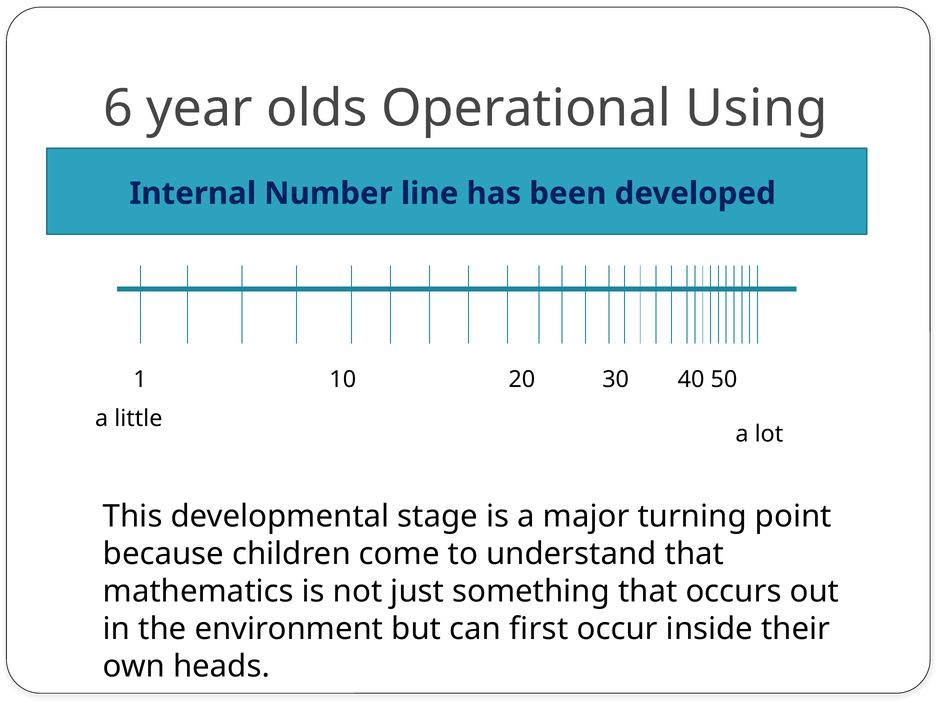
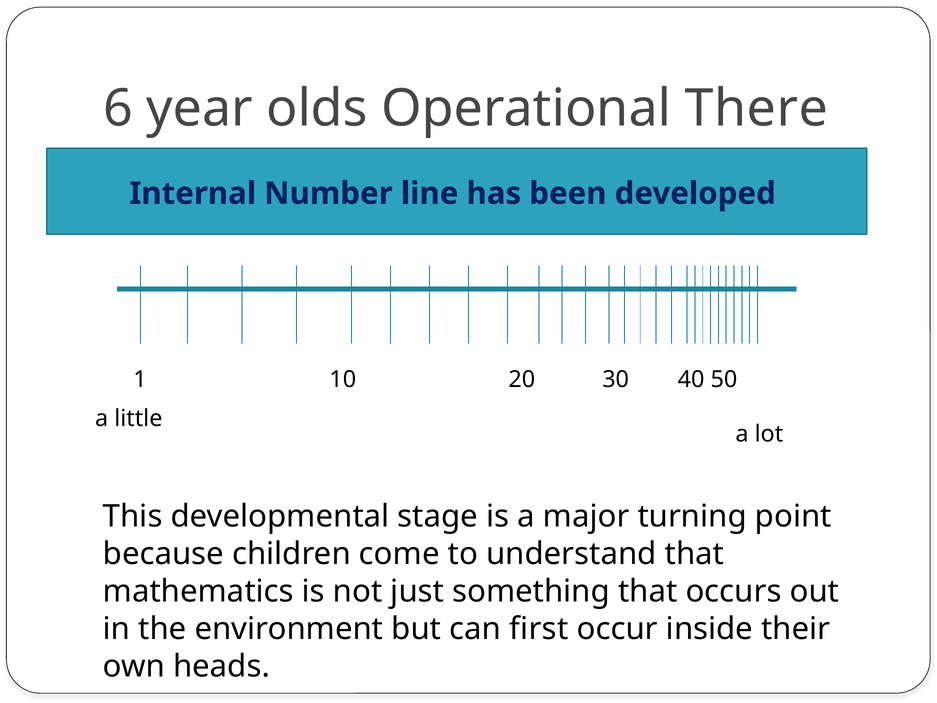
Using: Using -> There (757, 108)
